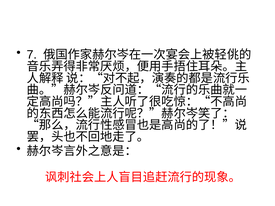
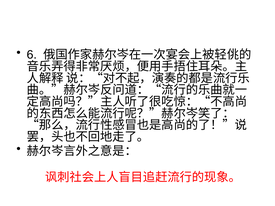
7: 7 -> 6 (32, 55)
